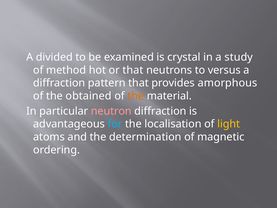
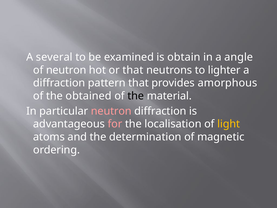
divided: divided -> several (54, 57)
crystal: crystal -> obtain (184, 57)
study: study -> angle (239, 57)
of method: method -> neutron (66, 70)
versus: versus -> lighter (224, 70)
the colour: orange -> black (136, 96)
for colour: light blue -> pink (115, 124)
